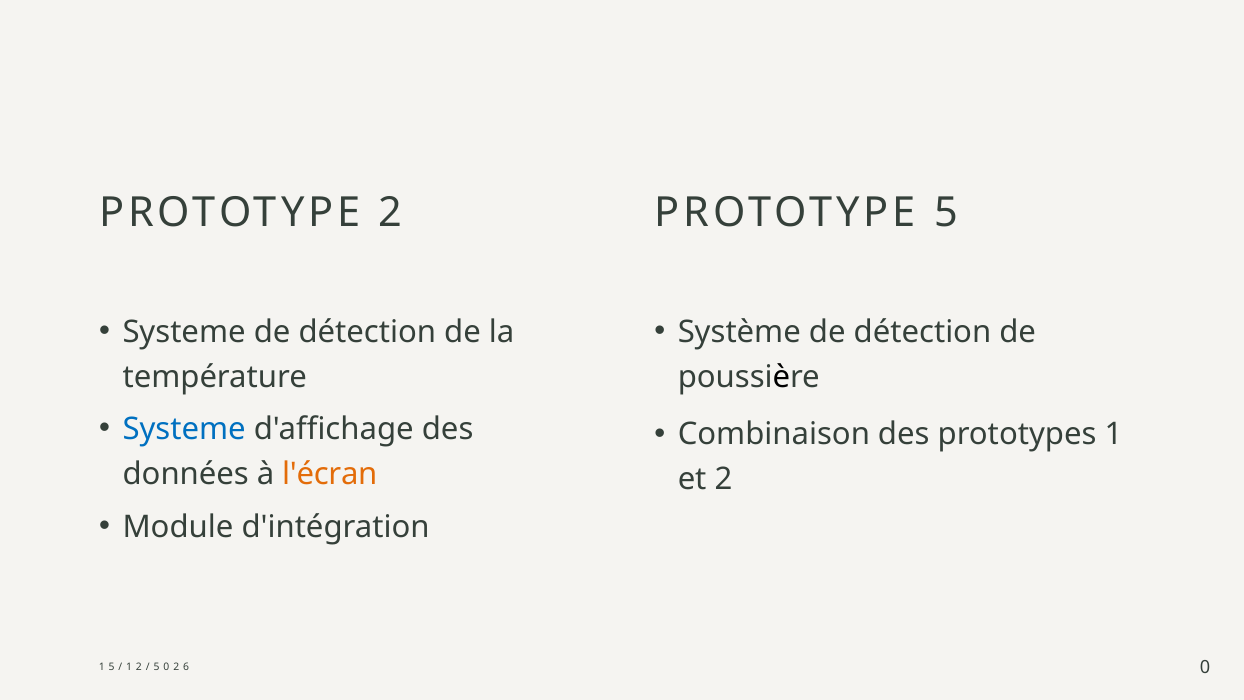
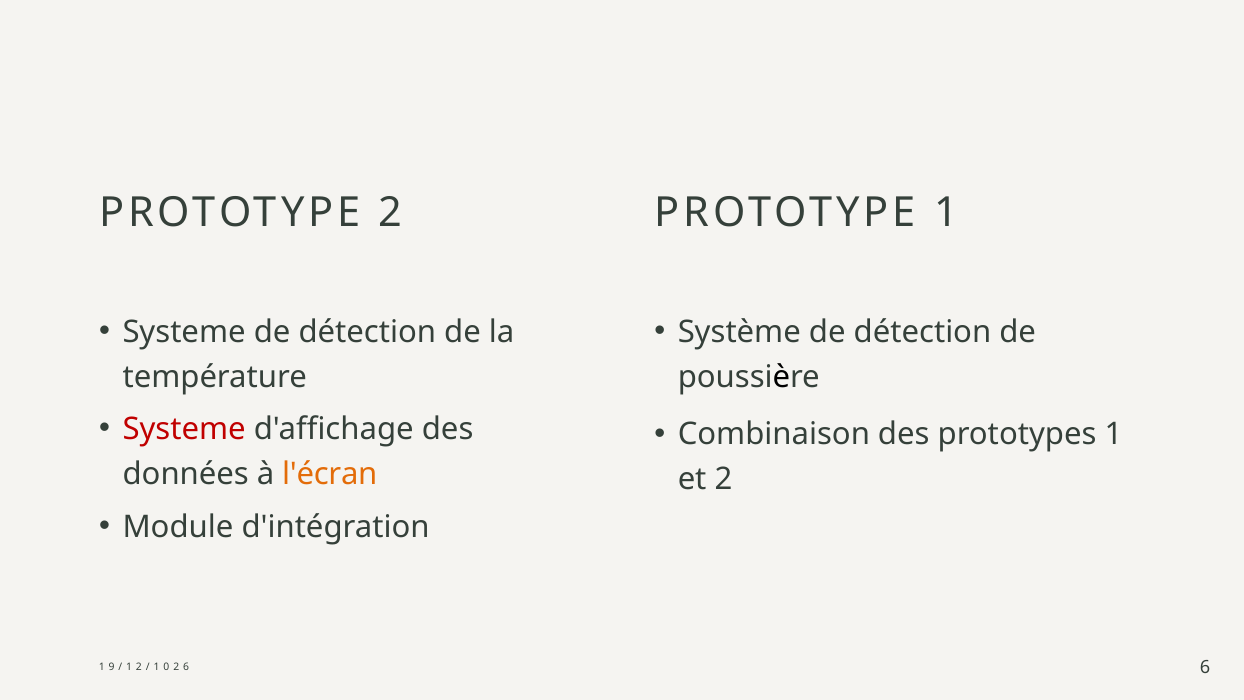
PROTOTYPE 5: 5 -> 1 (946, 212)
Systeme colour: blue -> red (184, 429)
1 5: 5 -> 9 (112, 667)
5: 5 -> 1 (157, 667)
0: 0 -> 6 (1205, 667)
